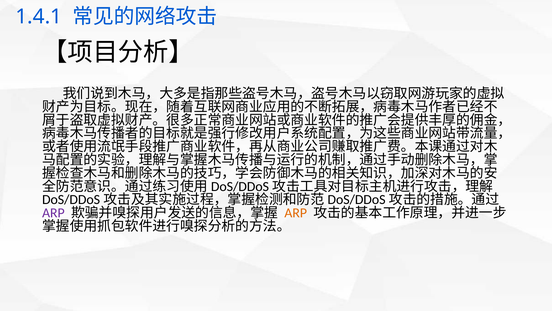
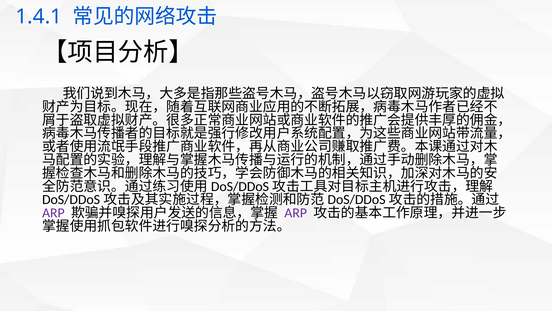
ARP colour: orange -> purple (296, 213)
